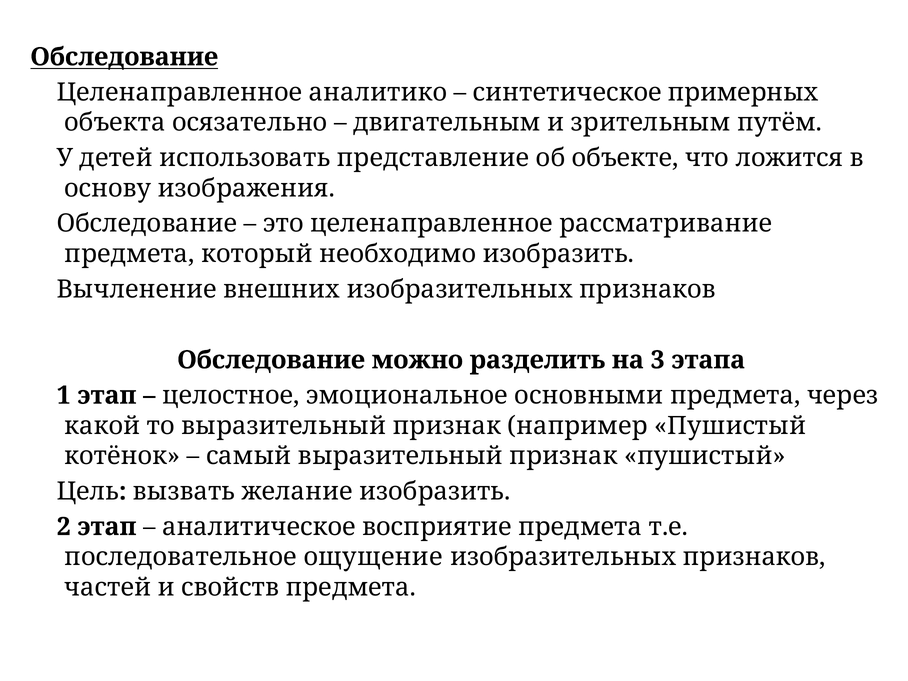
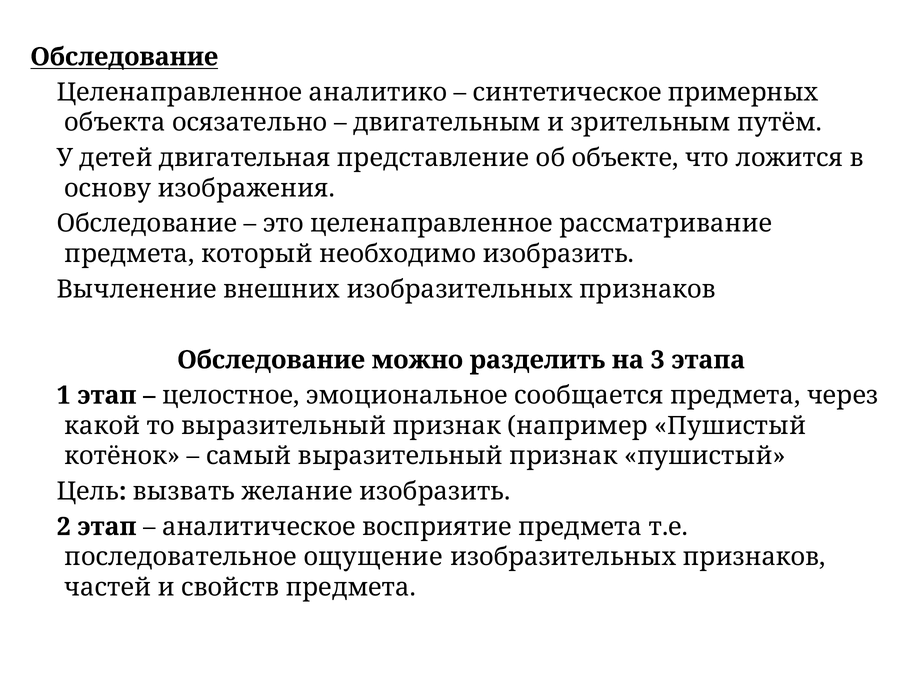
использовать: использовать -> двигательная (245, 158)
основными: основными -> сообщается (589, 395)
